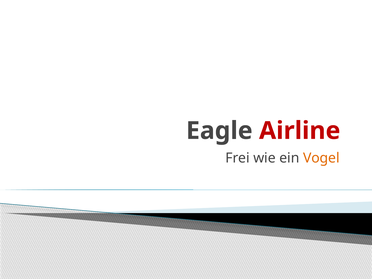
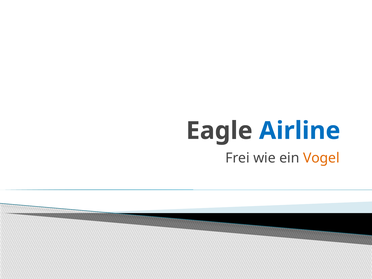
Airline colour: red -> blue (300, 131)
